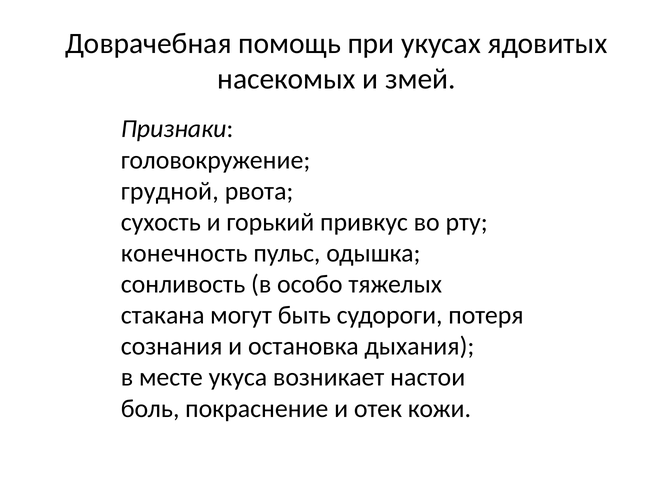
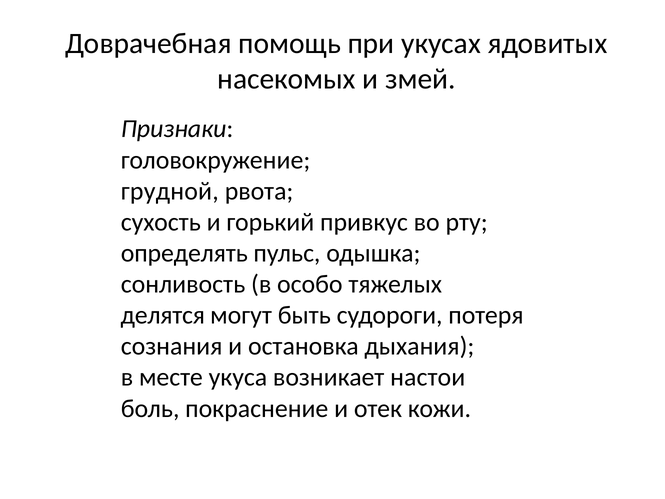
конечность: конечность -> определять (184, 253)
стакана: стакана -> делятся (163, 315)
